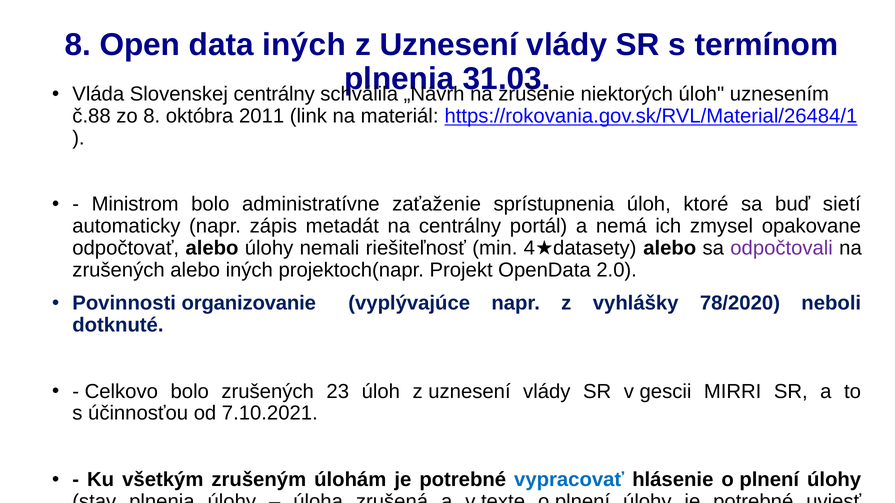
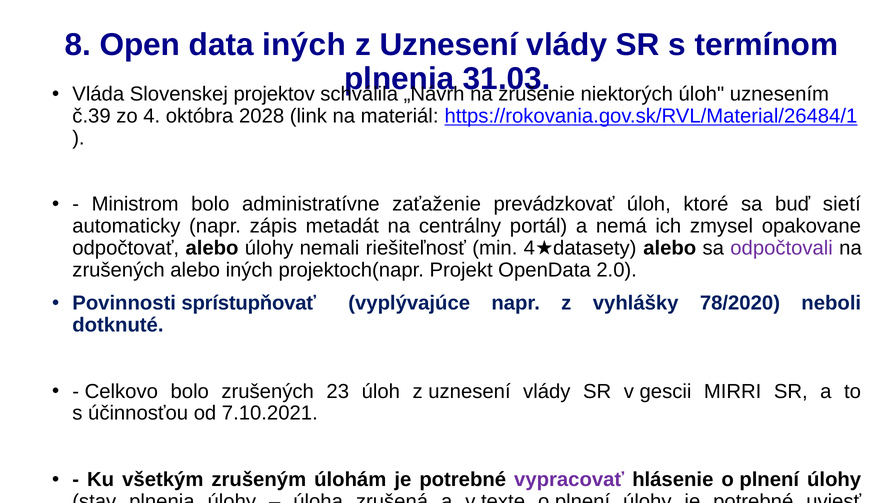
Slovenskej centrálny: centrálny -> projektov (274, 94)
č.88: č.88 -> č.39 (92, 116)
zo 8: 8 -> 4 (152, 116)
2011: 2011 -> 2028 (262, 116)
sprístupnenia: sprístupnenia -> prevádzkovať (554, 204)
organizovanie: organizovanie -> sprístupňovať (249, 303)
vypracovať colour: blue -> purple (569, 480)
